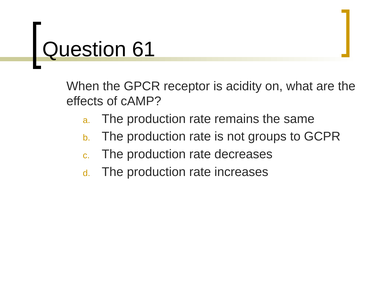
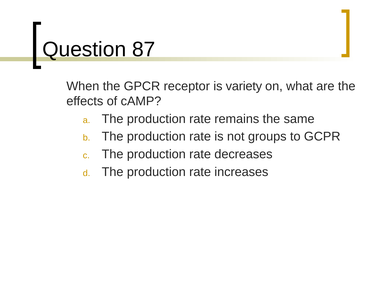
61: 61 -> 87 (144, 49)
acidity: acidity -> variety (244, 86)
